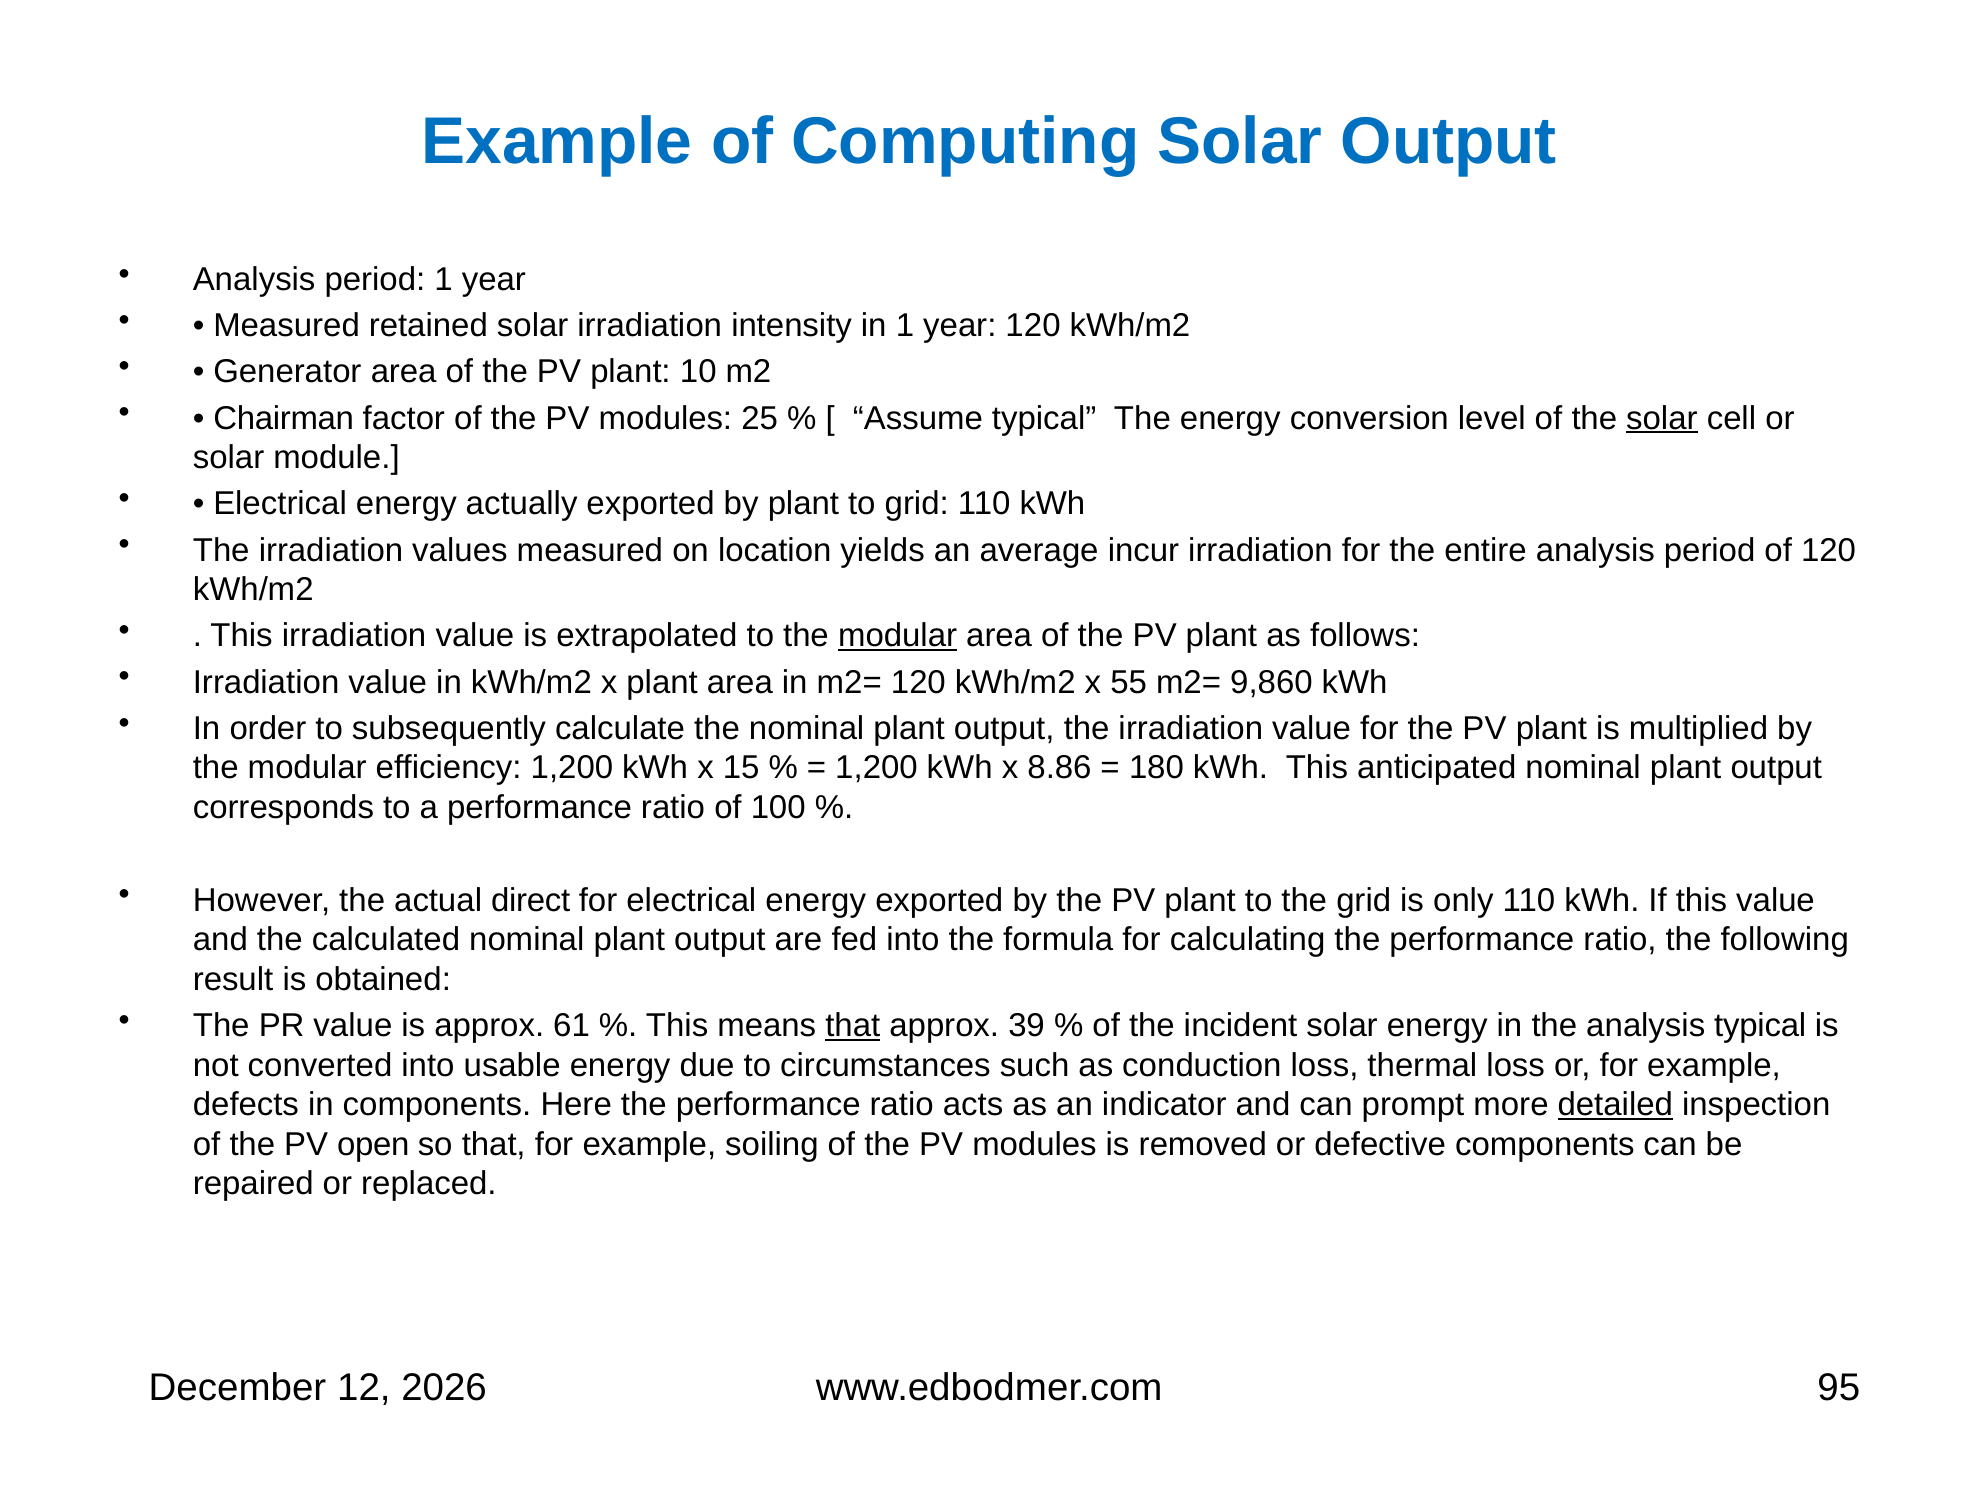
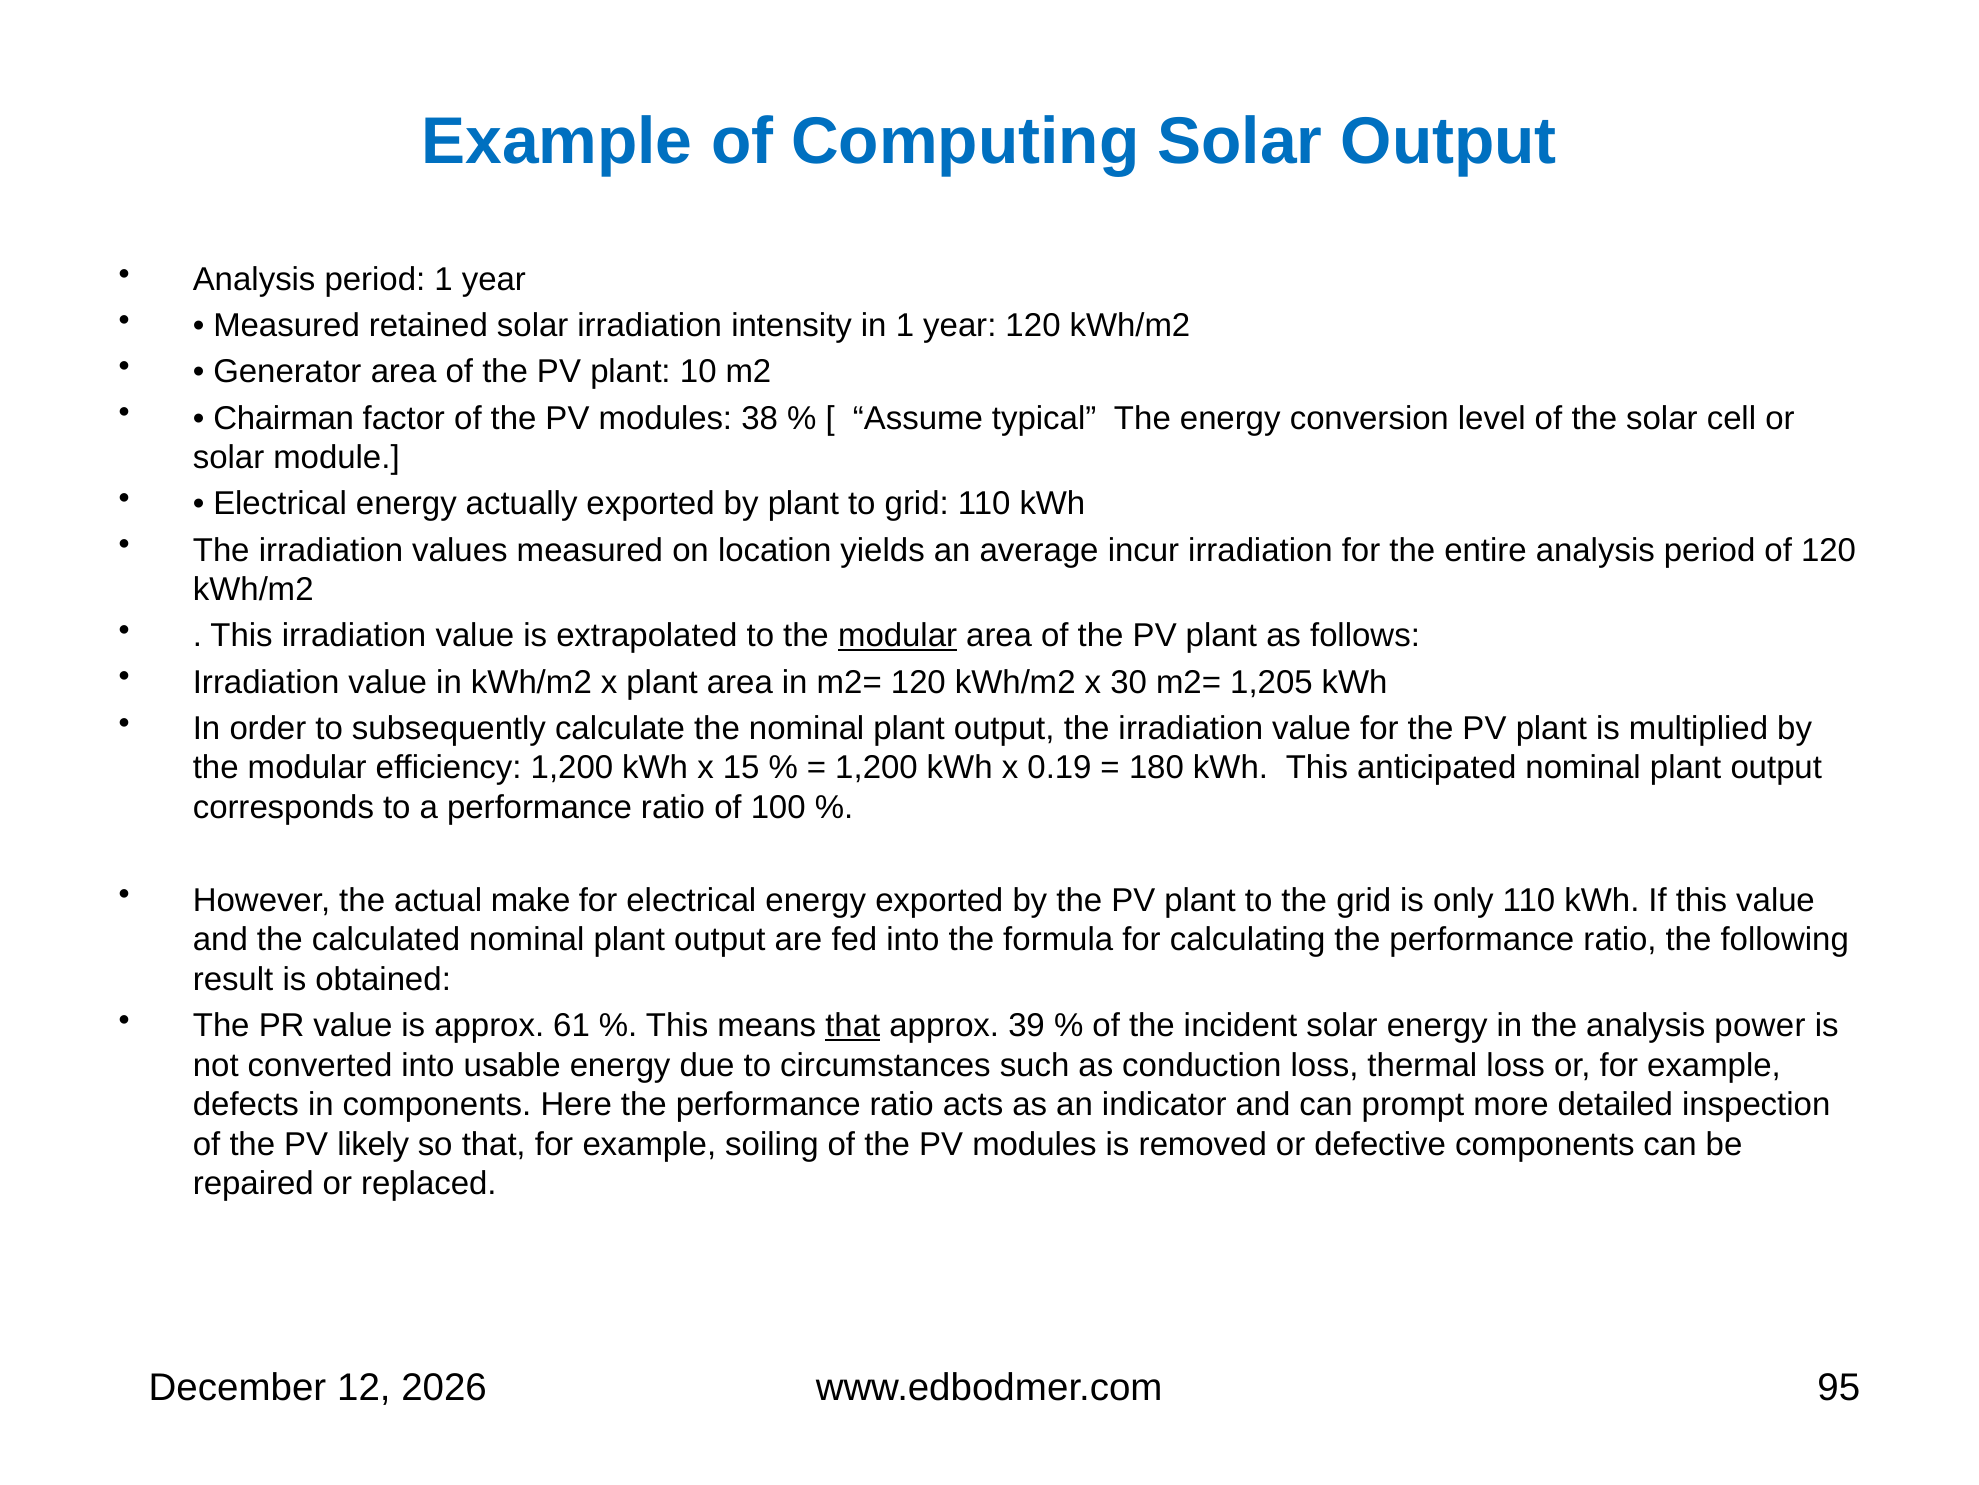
25: 25 -> 38 (760, 418)
solar underline: present -> none (1662, 418)
55: 55 -> 30 (1129, 682)
9,860: 9,860 -> 1,205 (1271, 682)
8.86: 8.86 -> 0.19 (1059, 768)
direct: direct -> make (531, 900)
analysis typical: typical -> power (1760, 1025)
detailed underline: present -> none (1615, 1104)
open: open -> likely (373, 1144)
